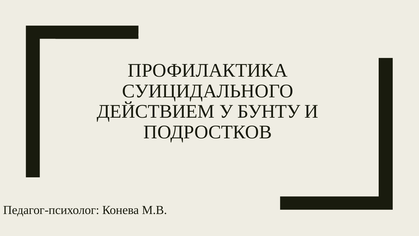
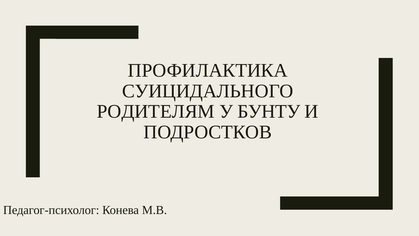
ДЕЙСТВИЕМ: ДЕЙСТВИЕМ -> РОДИТЕЛЯМ (156, 111)
